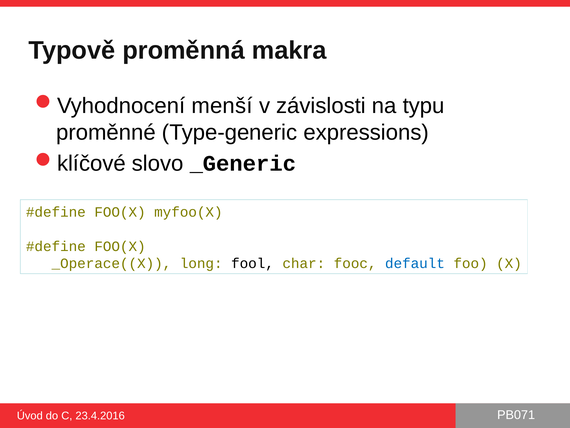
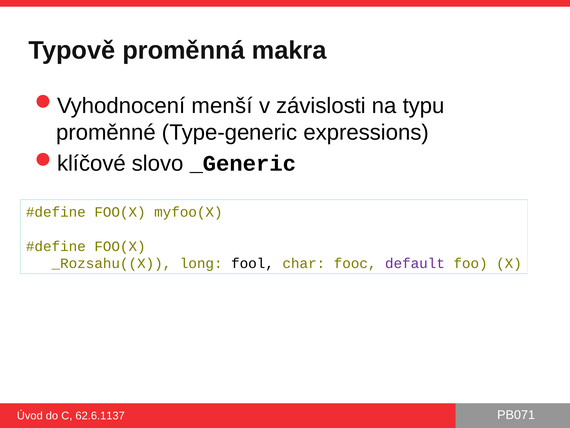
_Operace((X: _Operace((X -> _Rozsahu((X (111, 263)
default colour: blue -> purple (415, 263)
23.4.2016: 23.4.2016 -> 62.6.1137 (100, 415)
